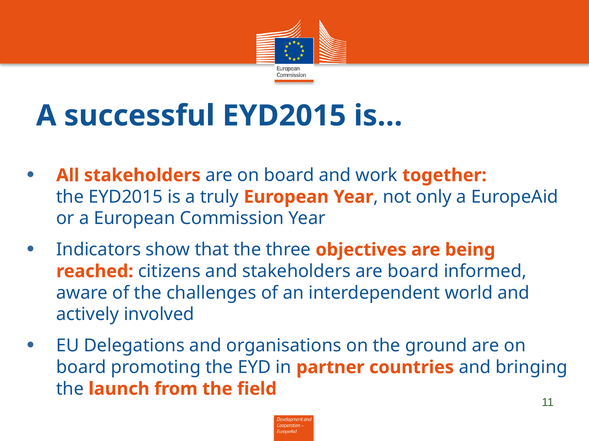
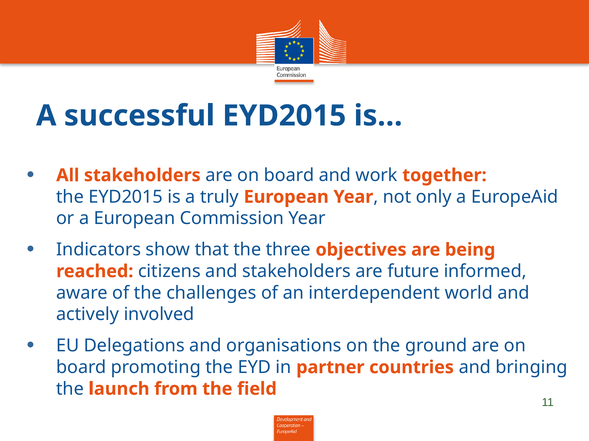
are board: board -> future (413, 272)
